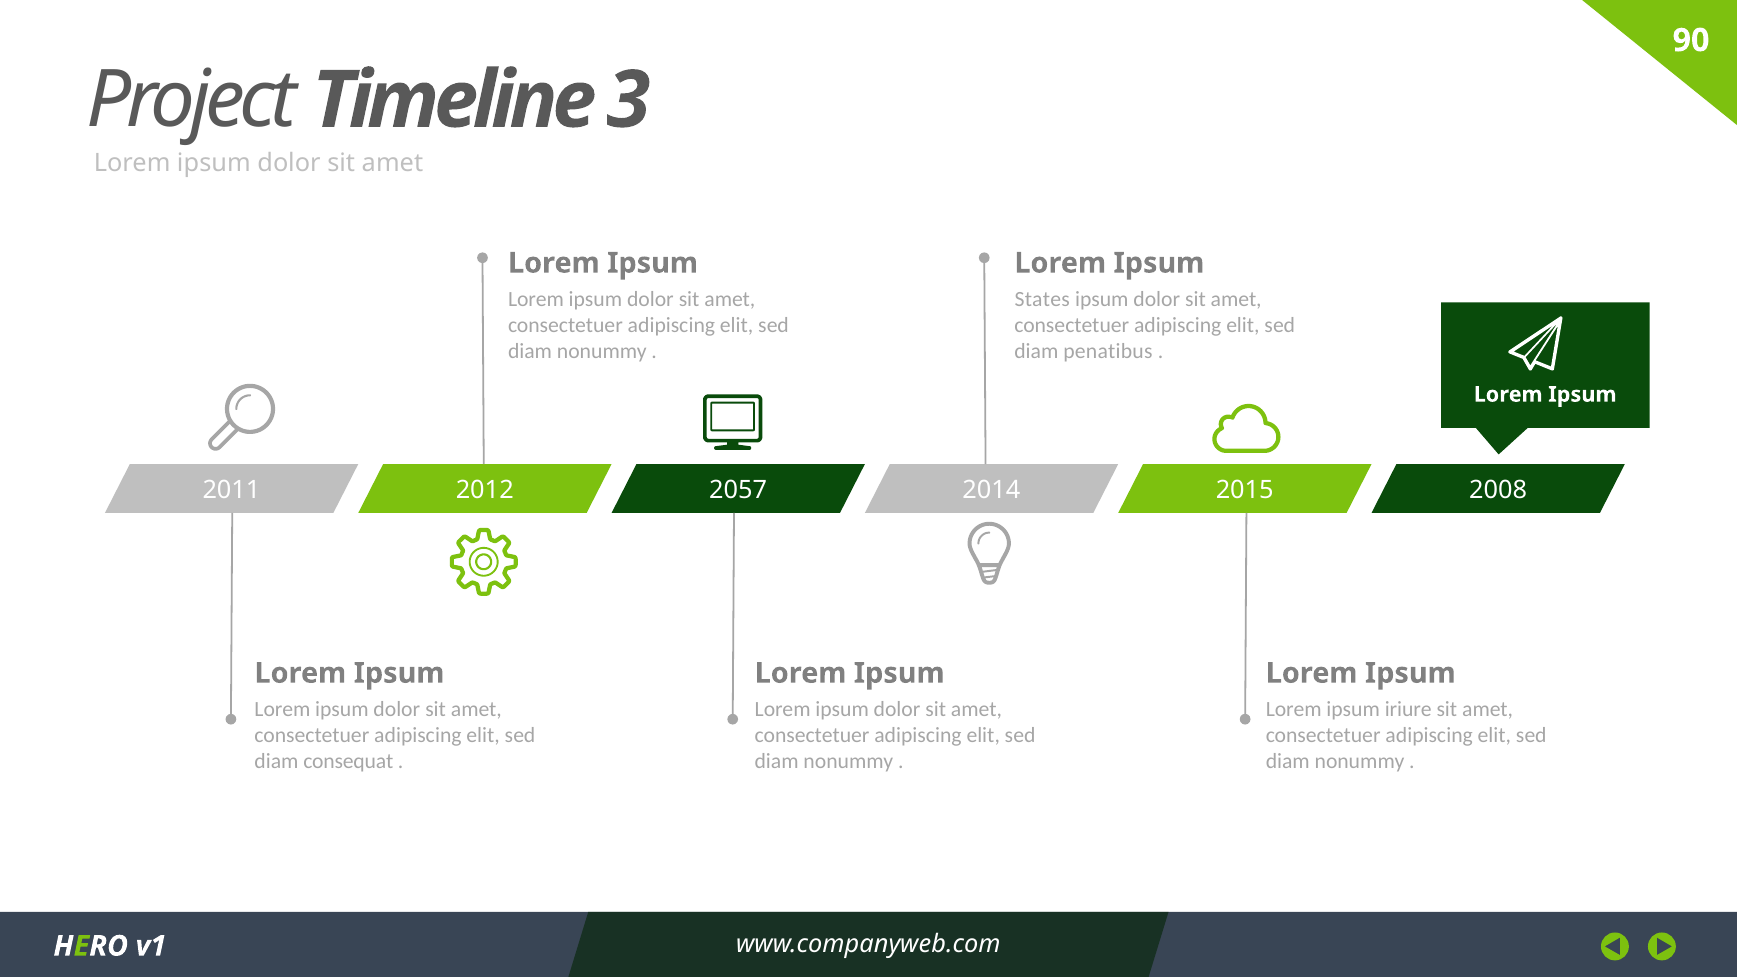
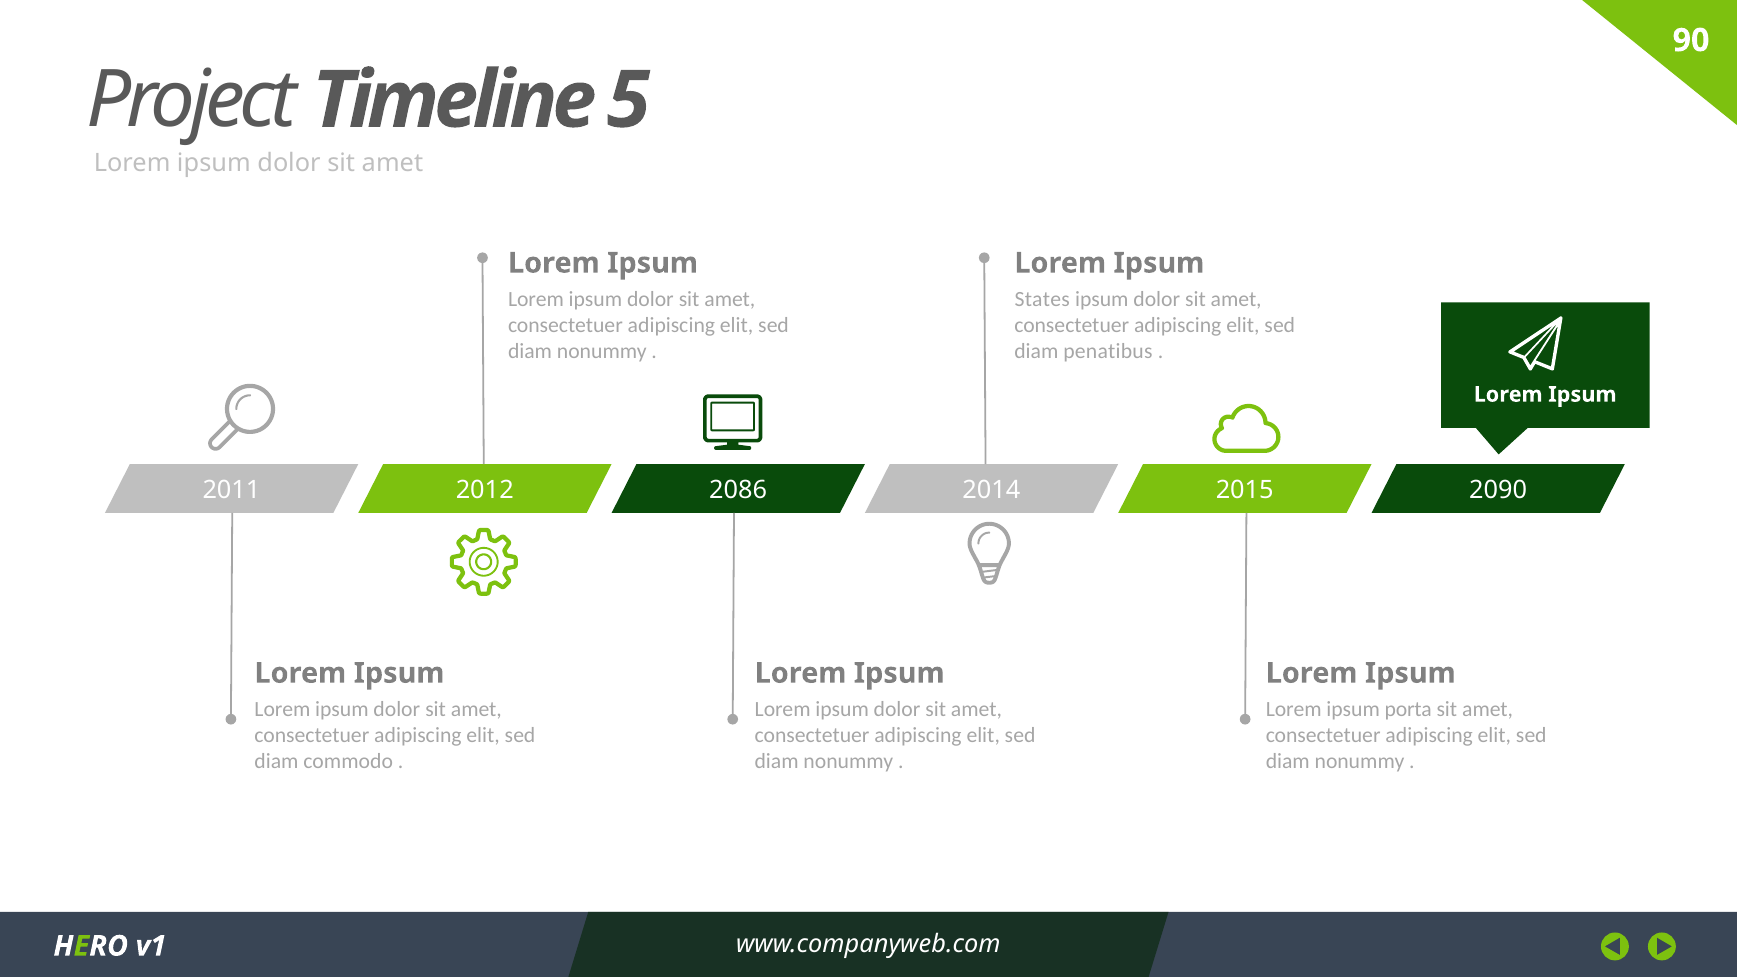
3: 3 -> 5 (628, 101)
2057: 2057 -> 2086 (738, 490)
2008: 2008 -> 2090 (1498, 490)
iriure: iriure -> porta (1408, 710)
consequat: consequat -> commodo (348, 762)
